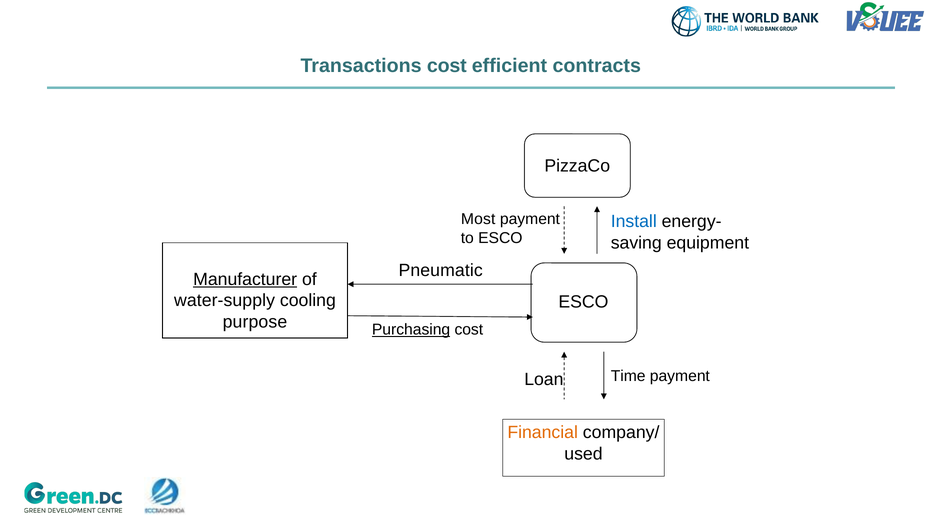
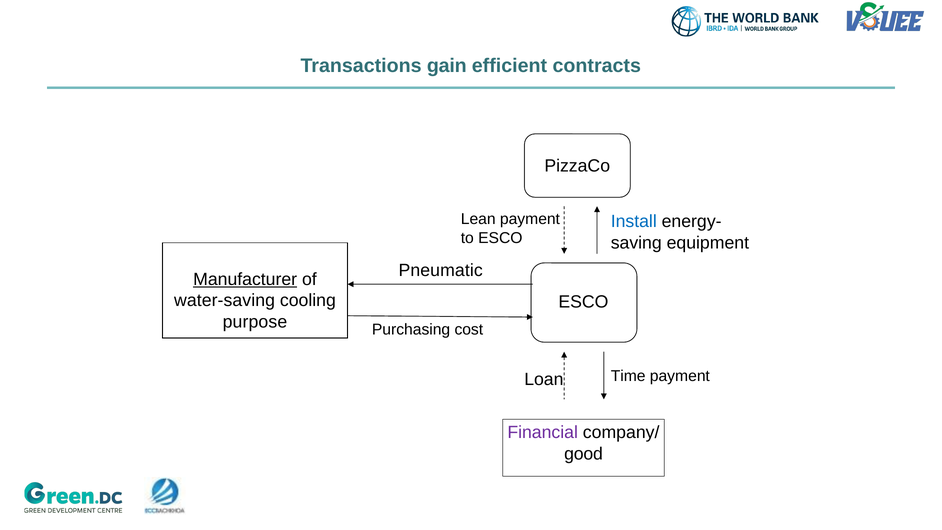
Transactions cost: cost -> gain (447, 66)
Most: Most -> Lean (478, 219)
water-supply: water-supply -> water-saving (225, 300)
Purchasing underline: present -> none (411, 330)
Financial colour: orange -> purple (543, 433)
used: used -> good (584, 454)
